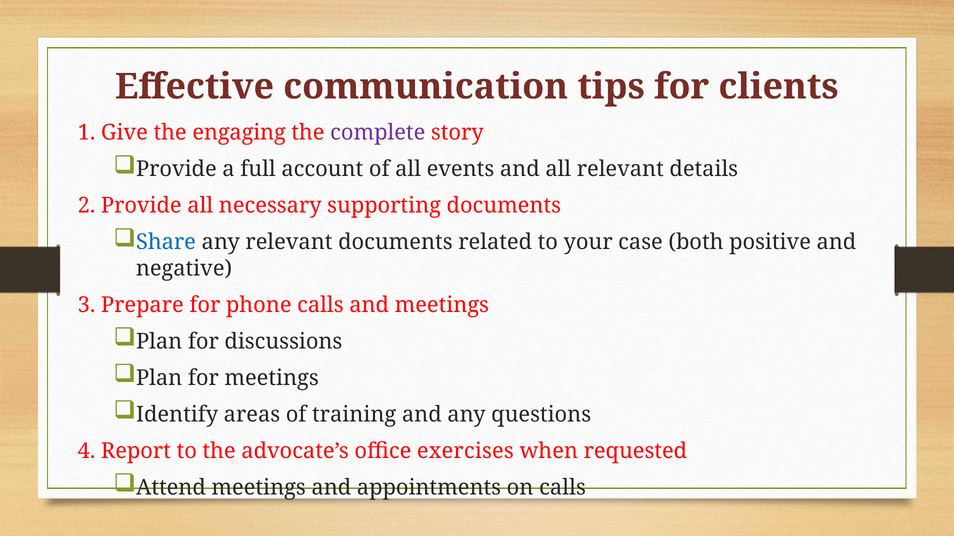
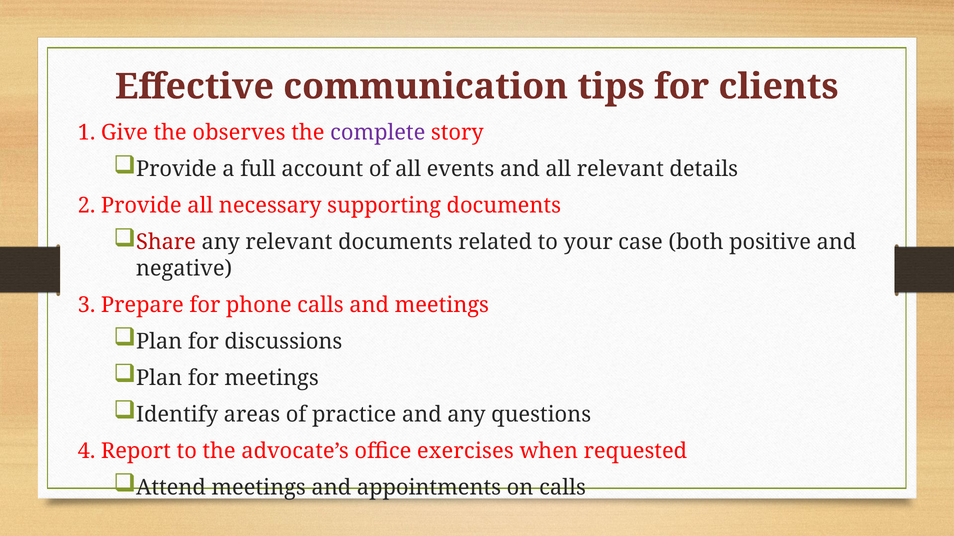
engaging: engaging -> observes (239, 133)
Share colour: blue -> red (166, 242)
training: training -> practice (354, 415)
